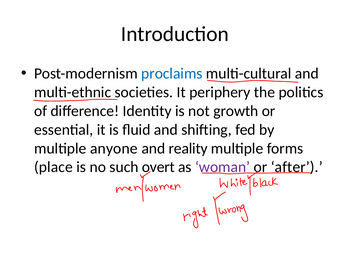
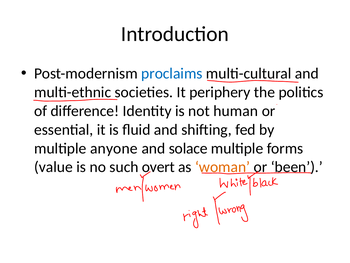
growth: growth -> human (236, 111)
reality: reality -> solace (188, 148)
place: place -> value (54, 167)
woman colour: purple -> orange (223, 167)
after: after -> been (297, 167)
